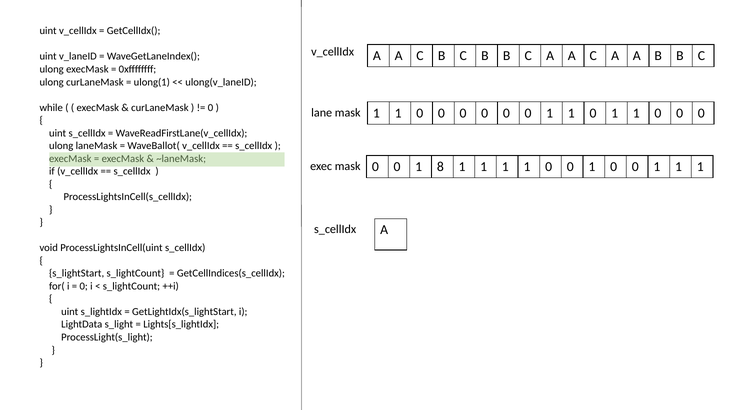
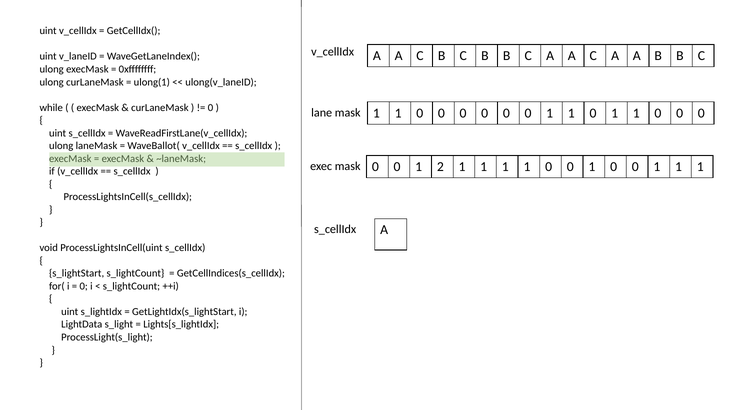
8: 8 -> 2 (440, 167)
